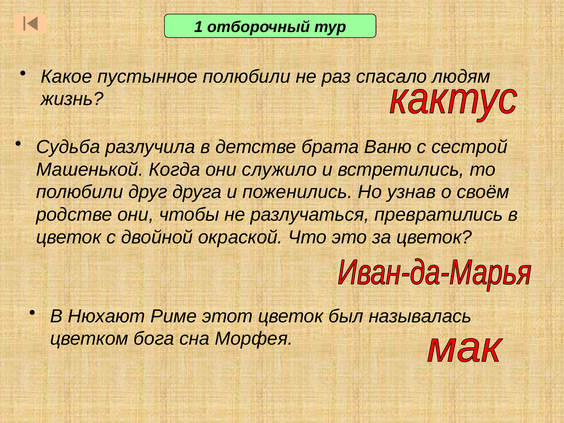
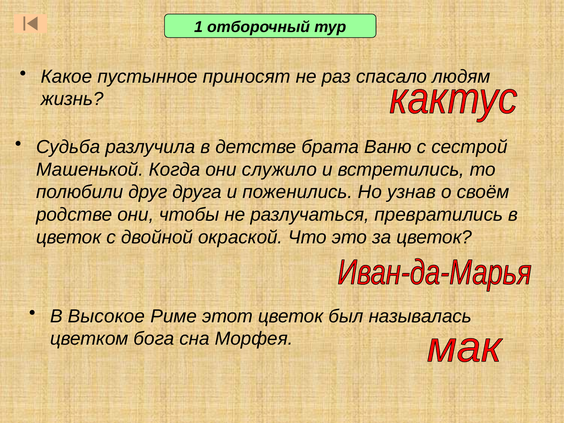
пустынное полюбили: полюбили -> приносят (247, 77)
Нюхают: Нюхают -> Высокое (107, 316)
